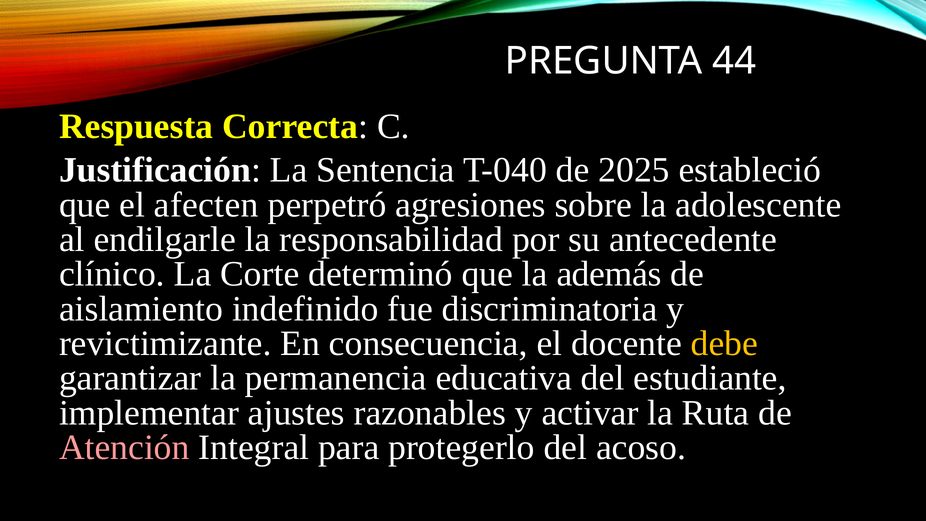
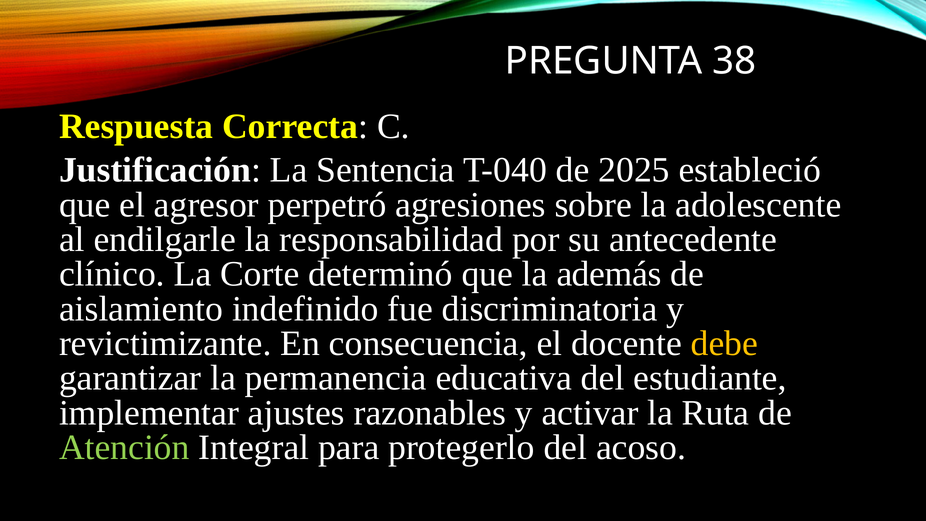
44: 44 -> 38 (734, 61)
afecten: afecten -> agresor (206, 205)
Atención colour: pink -> light green (124, 447)
